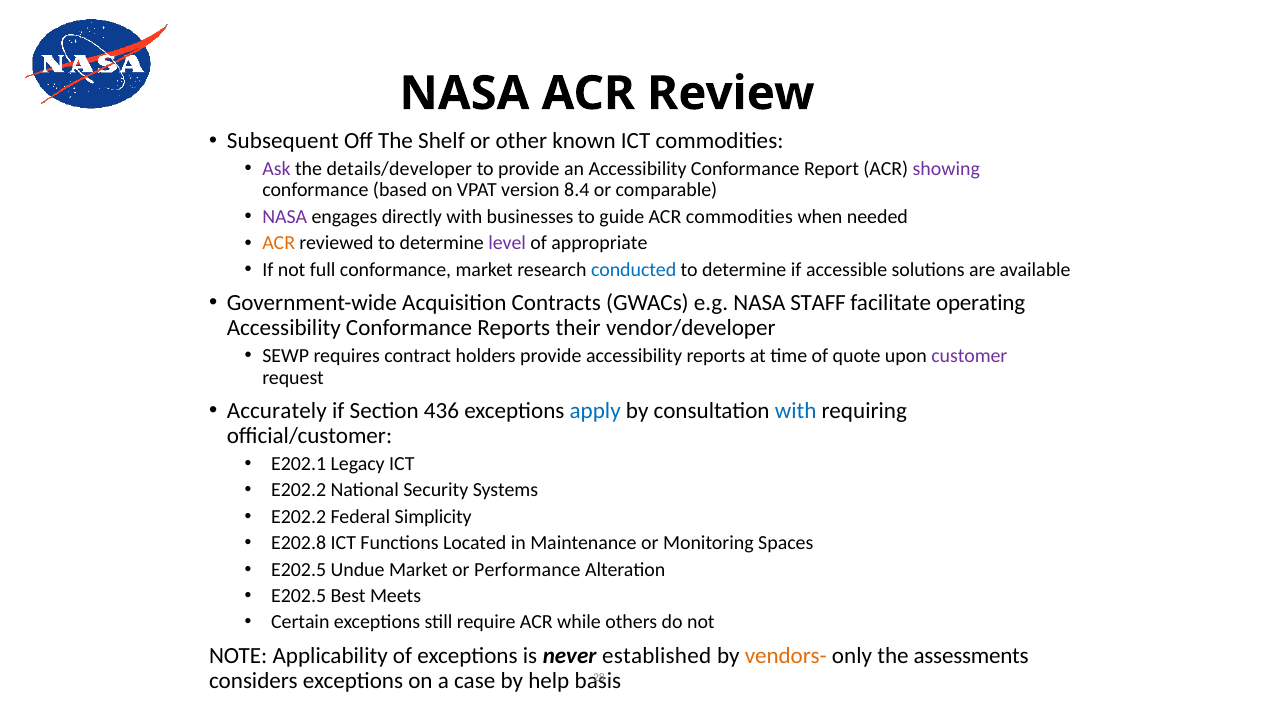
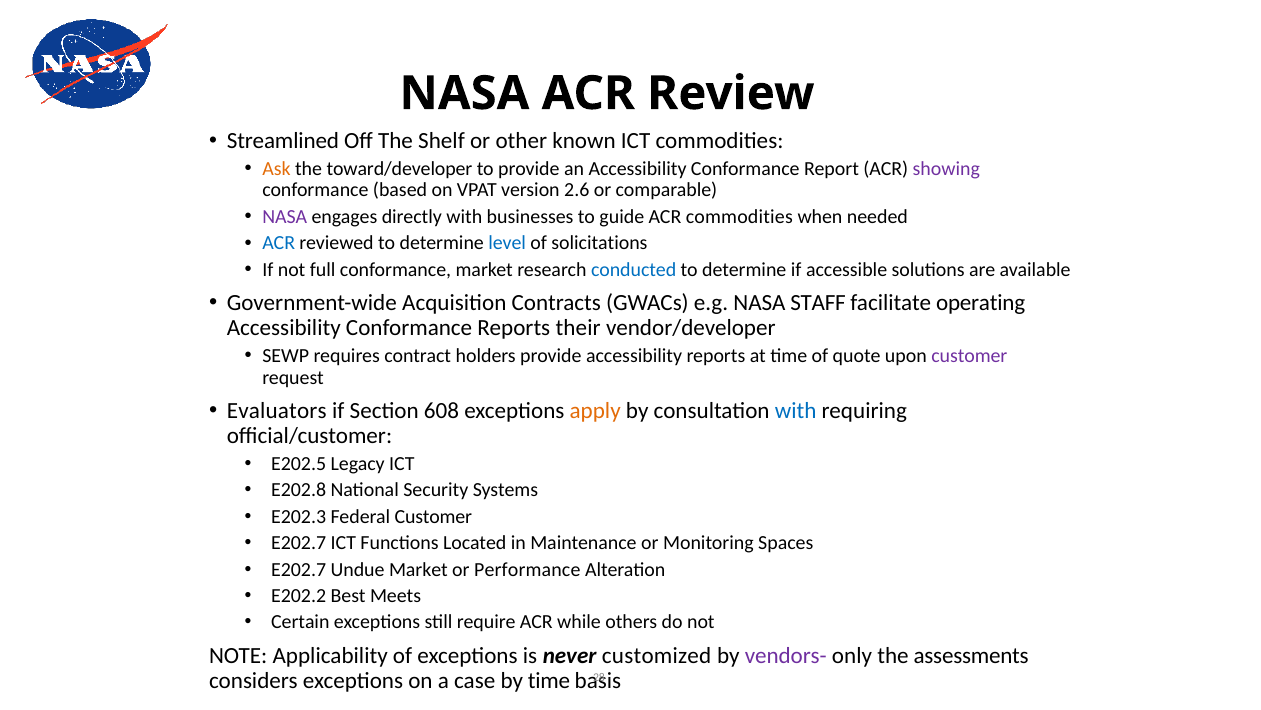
Subsequent: Subsequent -> Streamlined (283, 141)
Ask colour: purple -> orange (276, 169)
details/developer: details/developer -> toward/developer (399, 169)
8.4: 8.4 -> 2.6 (577, 190)
ACR colour: orange -> blue (279, 243)
level colour: purple -> blue (507, 243)
appropriate: appropriate -> solicitations (599, 243)
Accurately: Accurately -> Evaluators (277, 410)
436: 436 -> 608 (441, 410)
apply colour: blue -> orange (595, 410)
E202.1: E202.1 -> E202.5 (299, 463)
E202.2: E202.2 -> E202.8 (299, 490)
E202.2: E202.2 -> E202.3 (299, 516)
Federal Simplicity: Simplicity -> Customer (433, 516)
E202.8: E202.8 -> E202.7 (299, 543)
E202.5: E202.5 -> E202.7 (299, 569)
E202.5: E202.5 -> E202.2 (299, 595)
established: established -> customized (657, 655)
vendors- colour: orange -> purple (786, 655)
by help: help -> time (549, 680)
